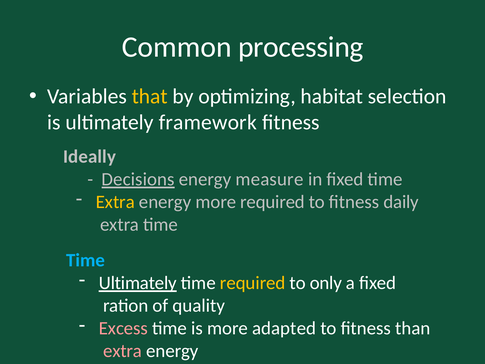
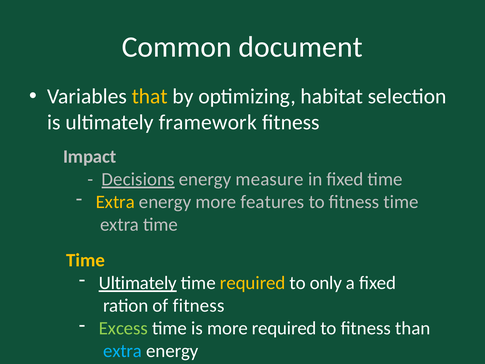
processing: processing -> document (301, 47)
Ideally: Ideally -> Impact (90, 157)
more required: required -> features (272, 202)
fitness daily: daily -> time (401, 202)
Time colour: light blue -> yellow (85, 260)
of quality: quality -> fitness (199, 306)
Excess colour: pink -> light green (123, 328)
more adapted: adapted -> required (284, 328)
extra colour: pink -> light blue (123, 351)
